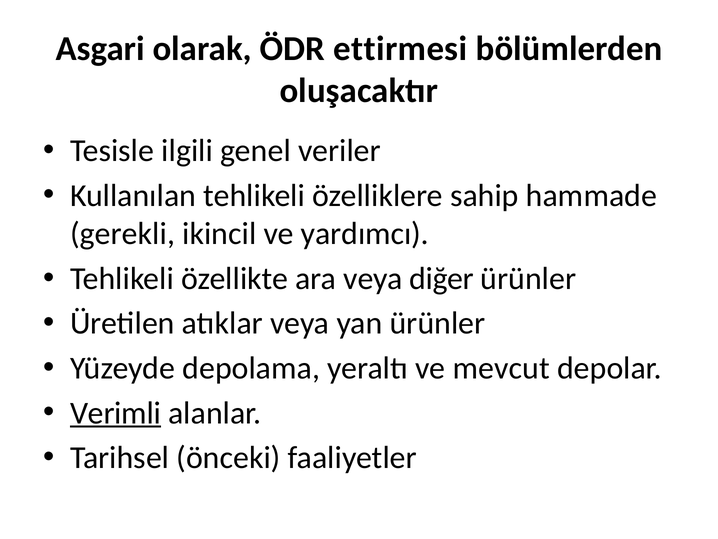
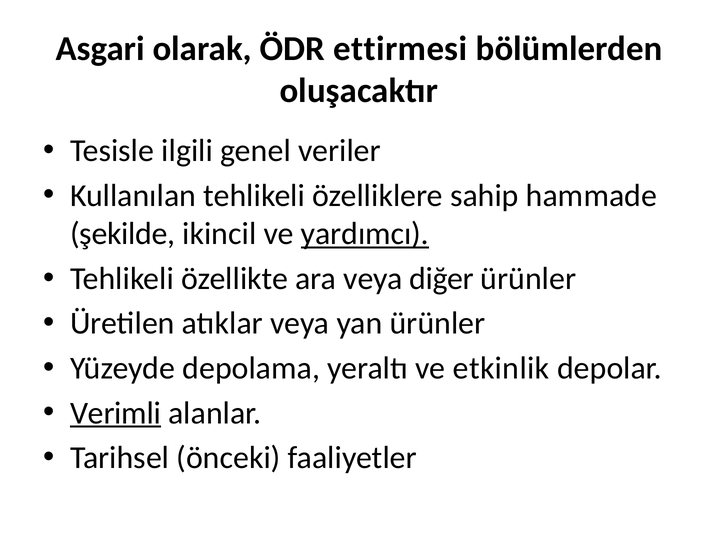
gerekli: gerekli -> şekilde (123, 234)
yardımcı underline: none -> present (365, 234)
mevcut: mevcut -> etkinlik (501, 368)
